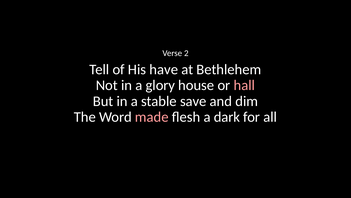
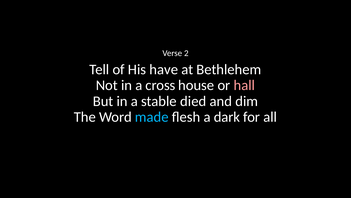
glory: glory -> cross (160, 85)
save: save -> died (193, 101)
made colour: pink -> light blue (152, 117)
